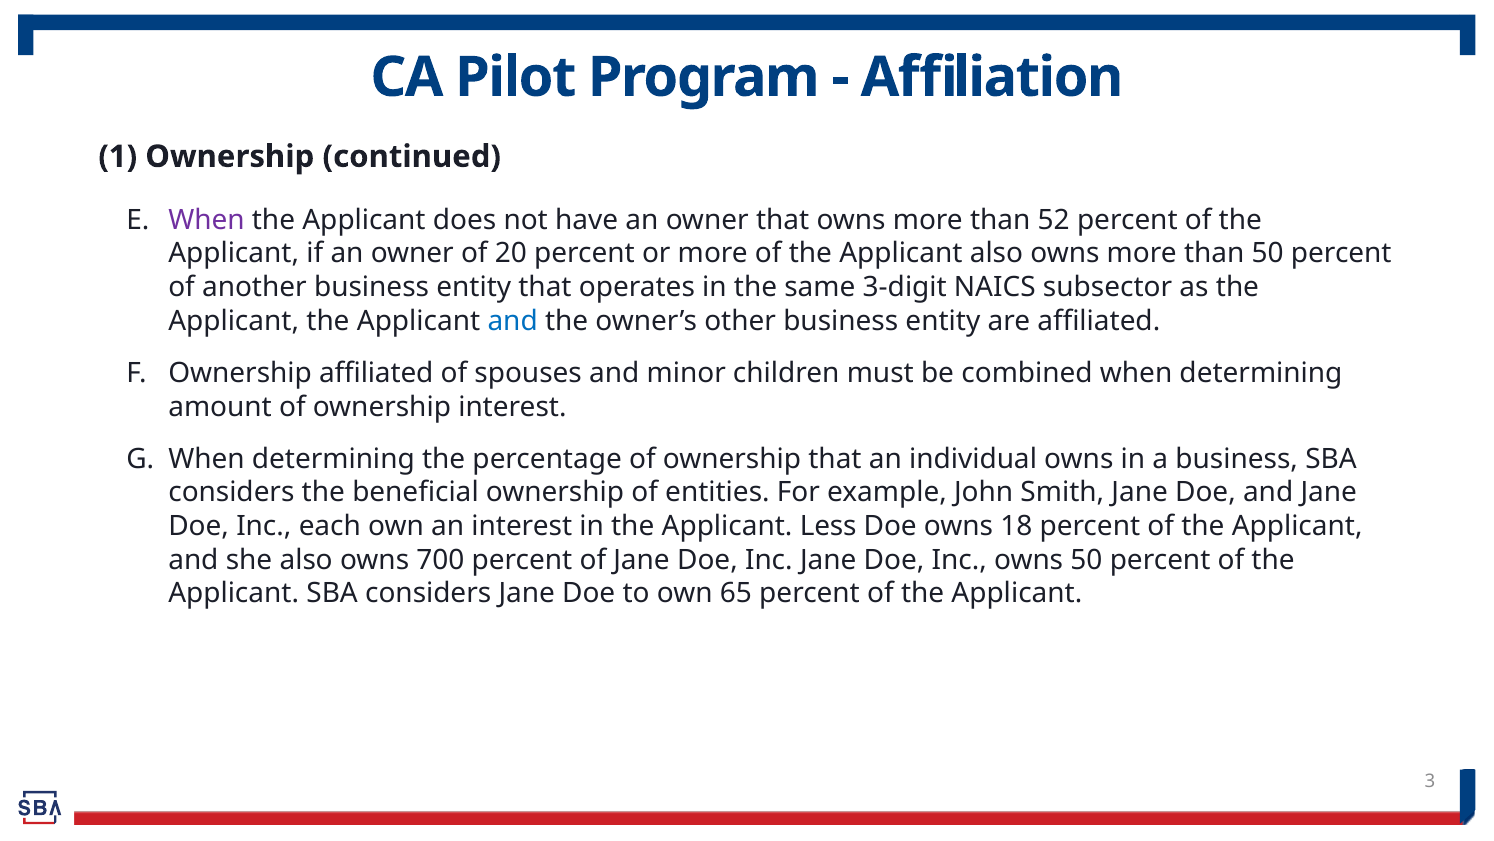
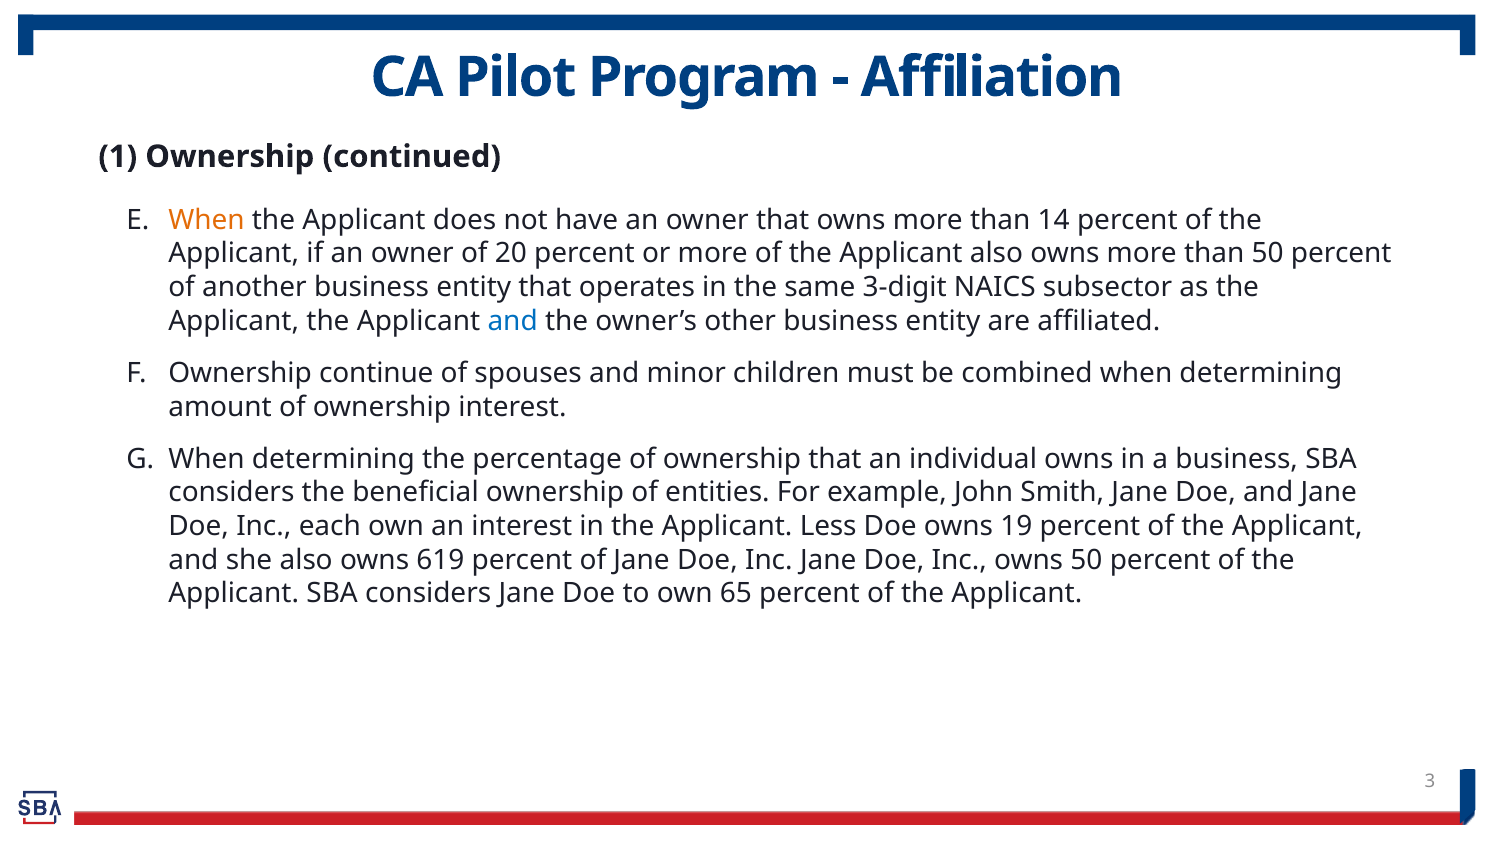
When colour: purple -> orange (207, 220)
52: 52 -> 14 (1054, 220)
Ownership affiliated: affiliated -> continue (376, 373)
18: 18 -> 19 (1016, 526)
700: 700 -> 619 (440, 560)
